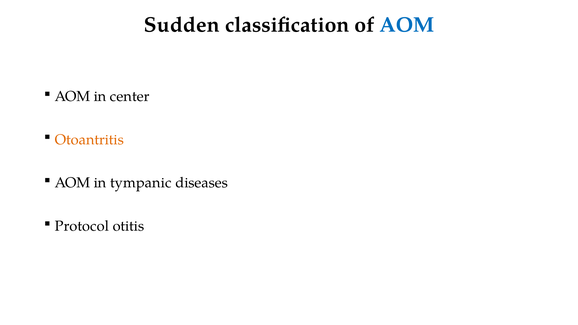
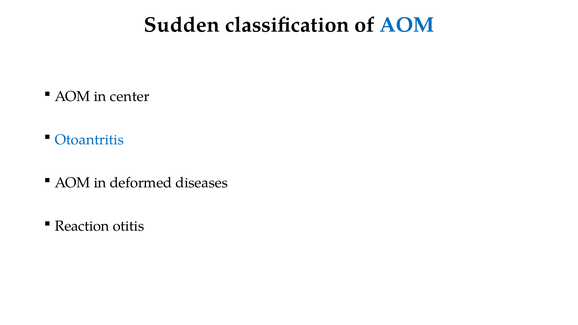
Otoantritis colour: orange -> blue (89, 140)
tympanic: tympanic -> deformed (141, 183)
Protocol: Protocol -> Reaction (82, 226)
